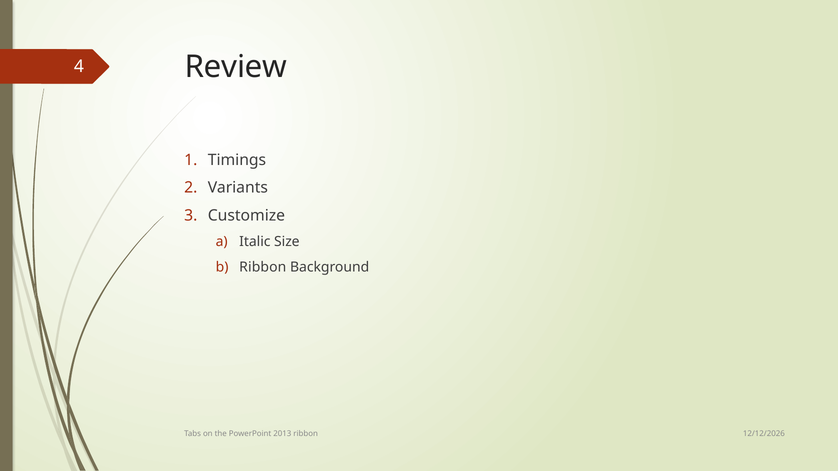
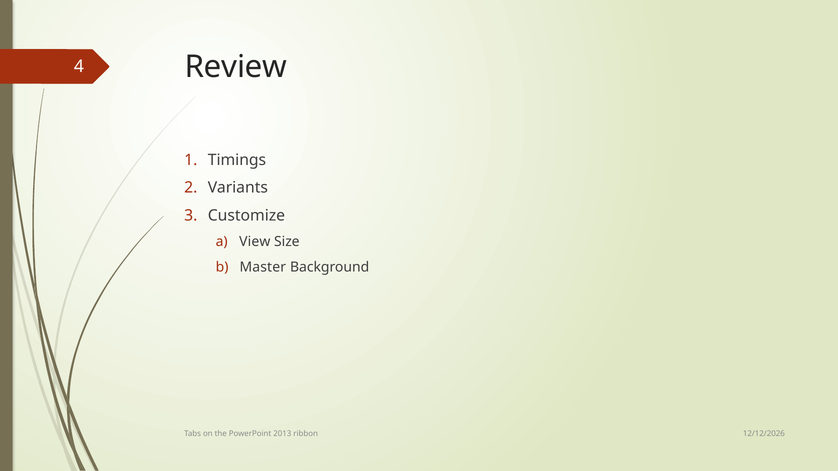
Italic: Italic -> View (255, 242)
Ribbon: Ribbon -> Master (263, 267)
